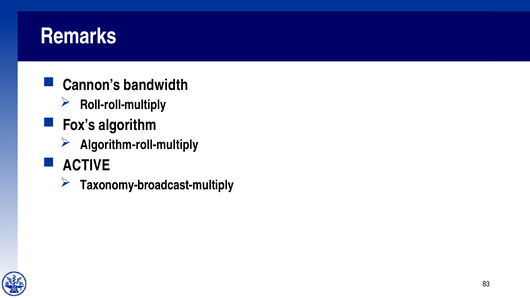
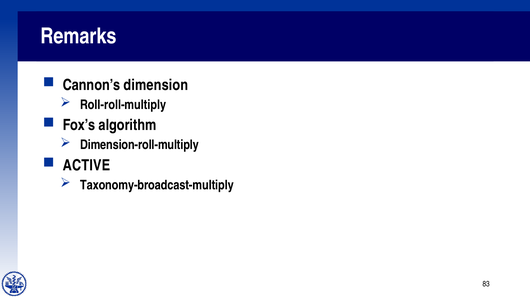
bandwidth: bandwidth -> dimension (156, 85)
Algorithm-roll-multiply: Algorithm-roll-multiply -> Dimension-roll-multiply (140, 145)
